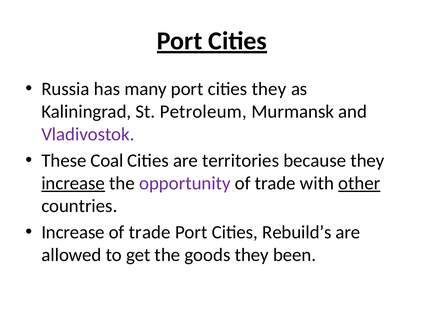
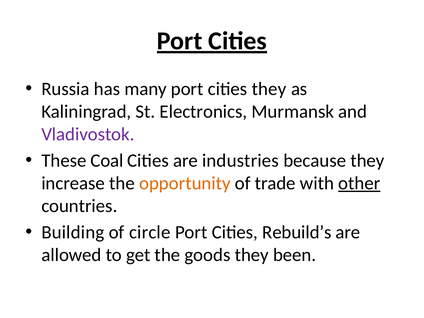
Petroleum: Petroleum -> Electronics (203, 112)
territories: territories -> industries (240, 161)
increase underline: present -> none (73, 183)
opportunity colour: purple -> orange (185, 183)
Increase: Increase -> Building (73, 232)
trade: trade -> circle (150, 232)
